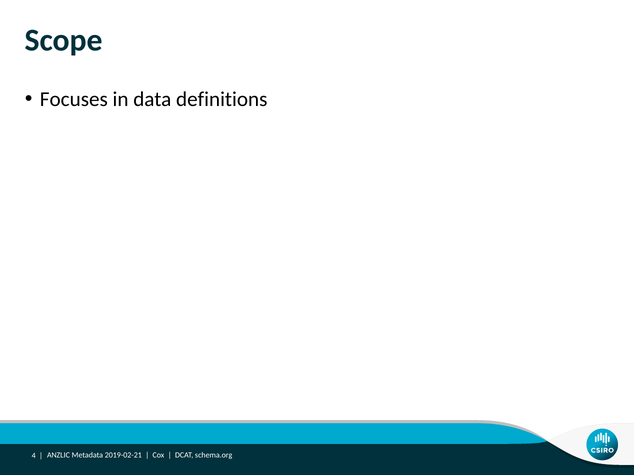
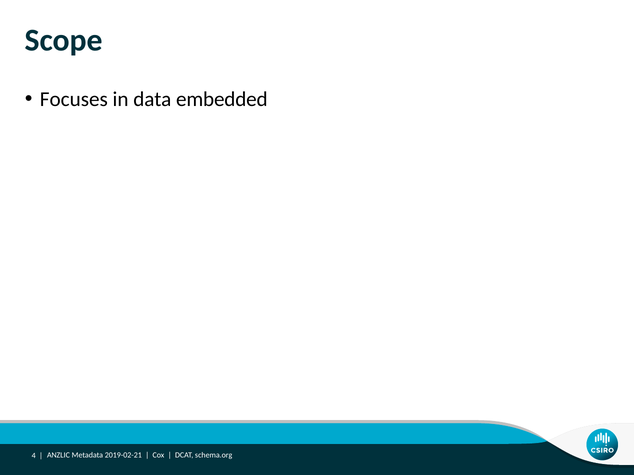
definitions: definitions -> embedded (222, 99)
